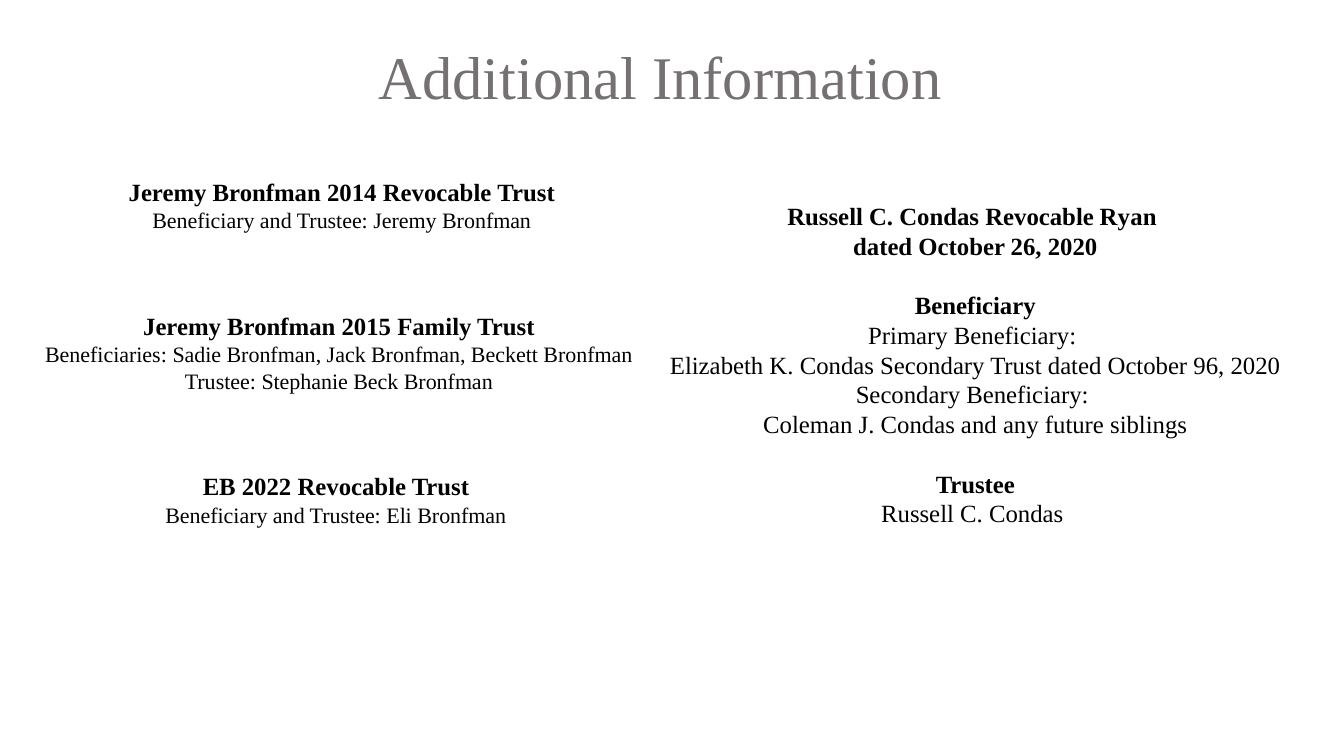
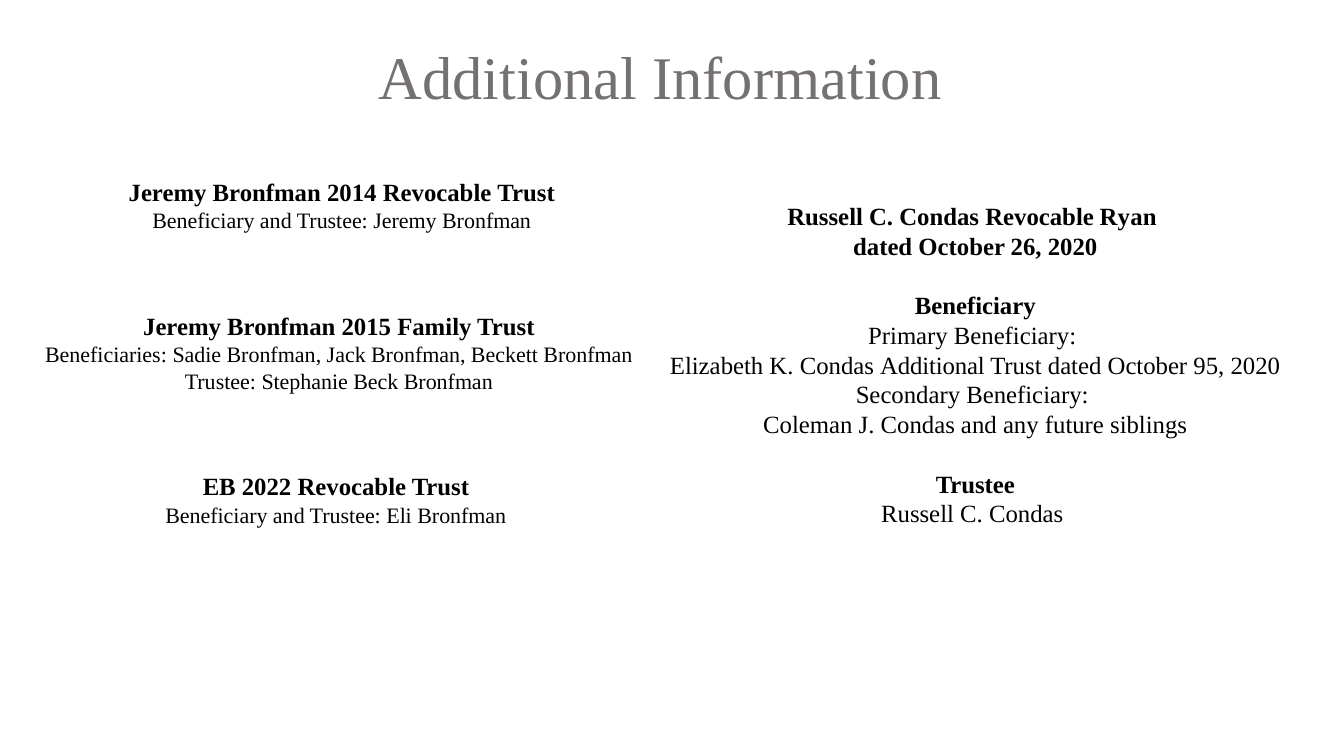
Condas Secondary: Secondary -> Additional (932, 366)
96: 96 -> 95 (1209, 366)
